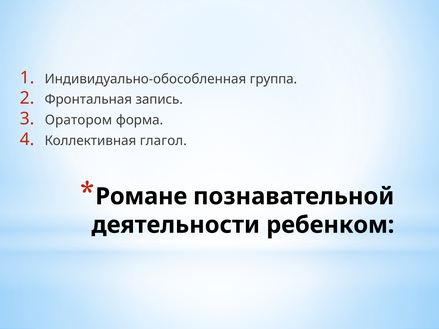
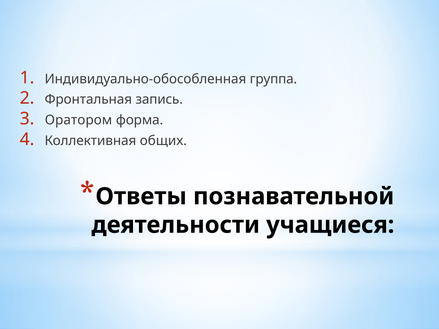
глагол: глагол -> общих (163, 141)
Романе: Романе -> Ответы (141, 197)
ребенком: ребенком -> учащиеся (330, 225)
